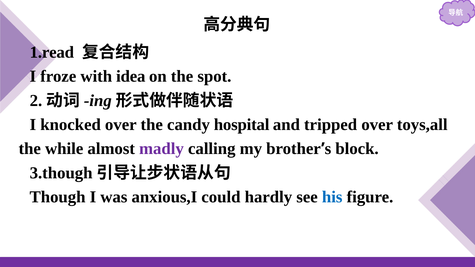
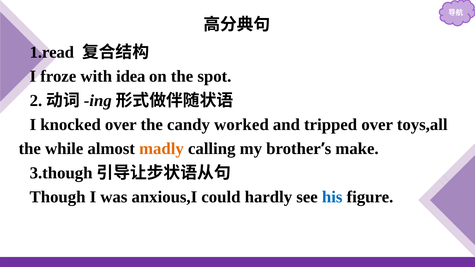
hospital: hospital -> worked (241, 125)
madly colour: purple -> orange (161, 149)
block: block -> make (357, 149)
